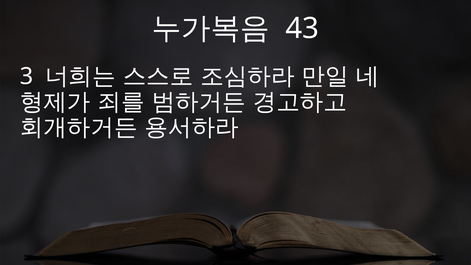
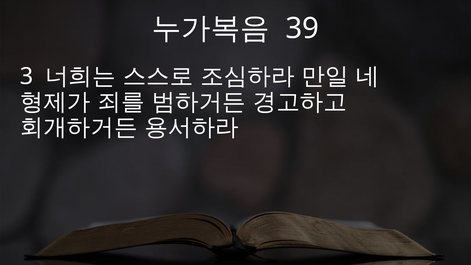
43: 43 -> 39 (302, 28)
